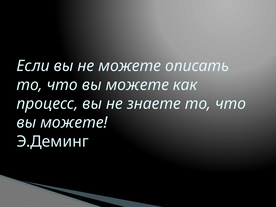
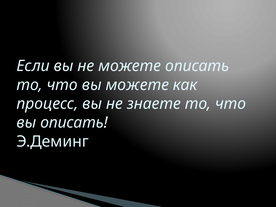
можете: можете -> описать (74, 123)
